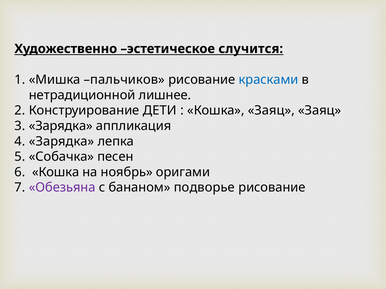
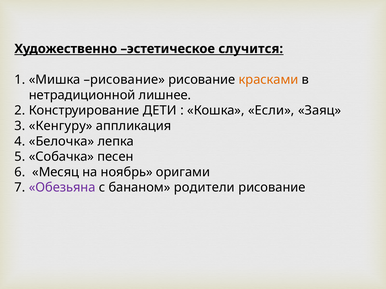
Мишка пальчиков: пальчиков -> рисование (124, 80)
красками colour: blue -> orange (269, 80)
Кошка Заяц: Заяц -> Если (271, 111)
Зарядка: Зарядка -> Кенгуру (61, 126)
Зарядка: Зарядка -> Белочка (62, 142)
Кошка: Кошка -> Месяц (56, 172)
подворье: подворье -> родители (204, 188)
